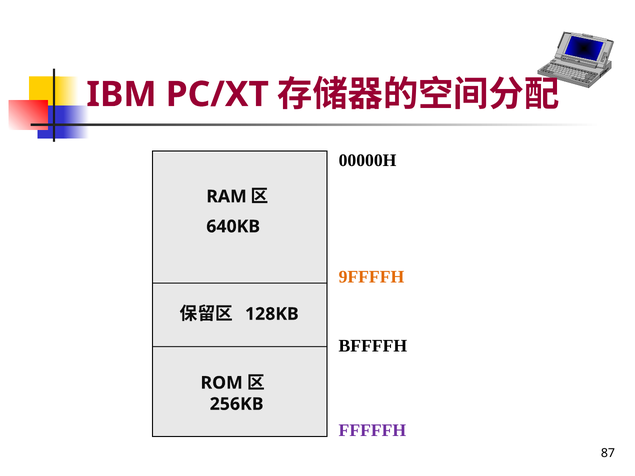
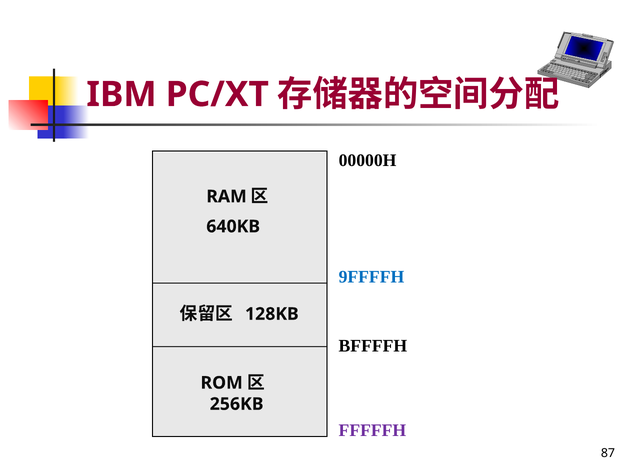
9FFFFH colour: orange -> blue (371, 277)
